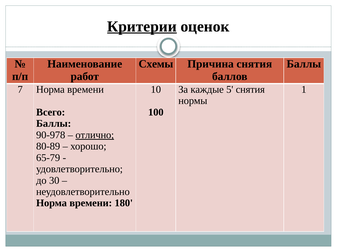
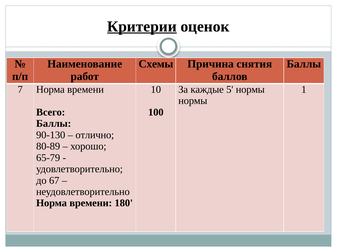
5 снятия: снятия -> нормы (250, 90)
90-978: 90-978 -> 90-130 (51, 135)
отлично underline: present -> none (95, 135)
30: 30 -> 67 (54, 181)
